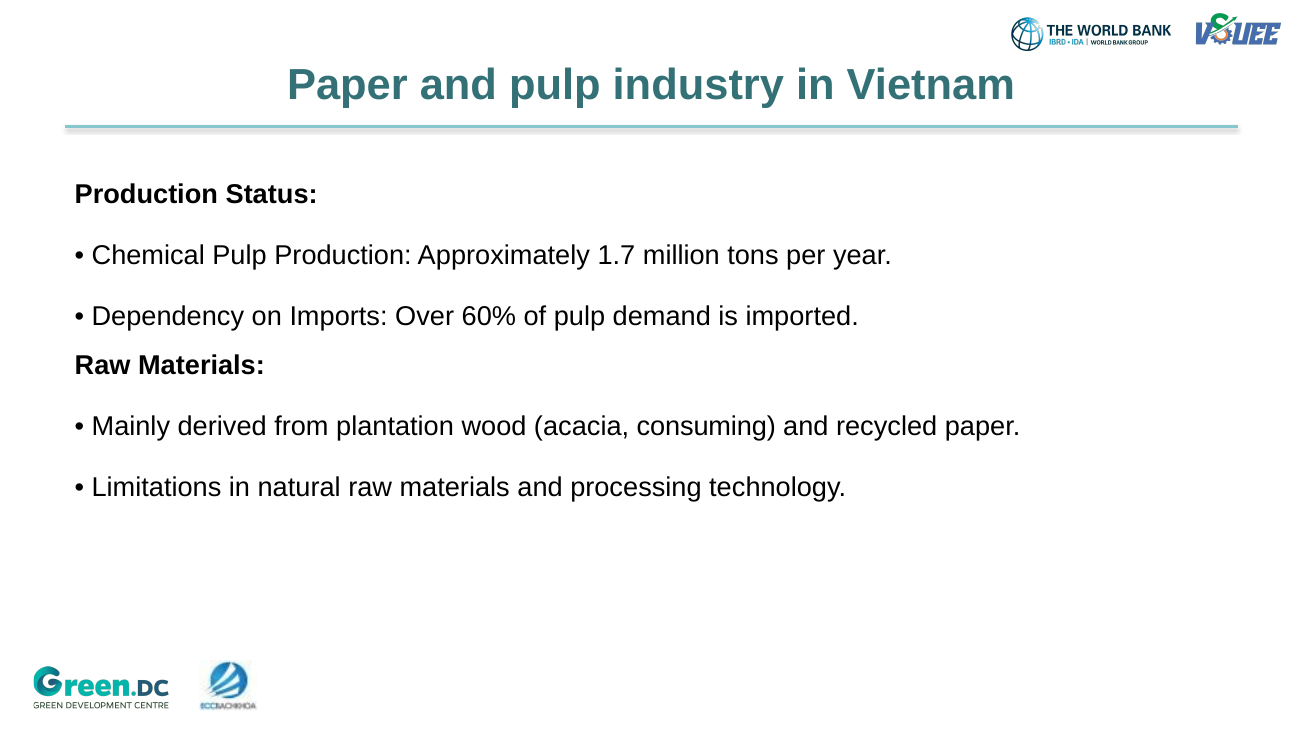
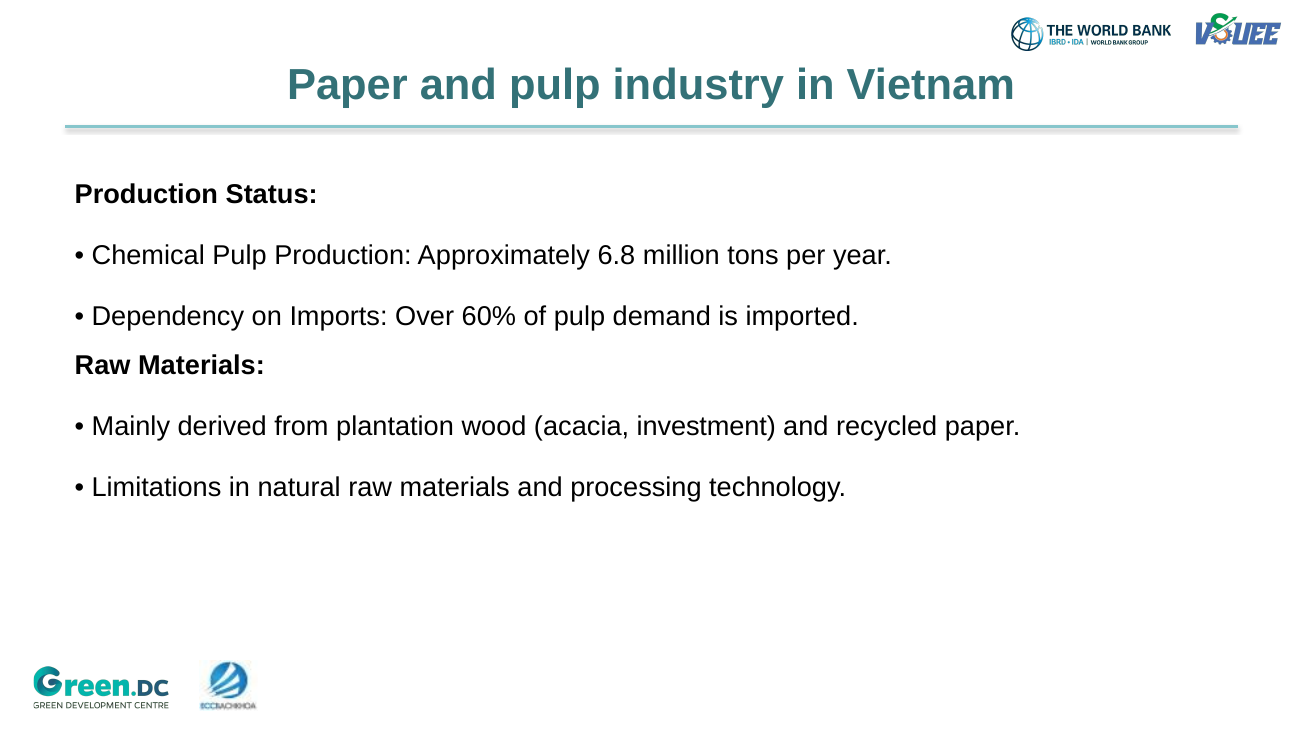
1.7: 1.7 -> 6.8 (616, 255)
consuming: consuming -> investment (706, 426)
